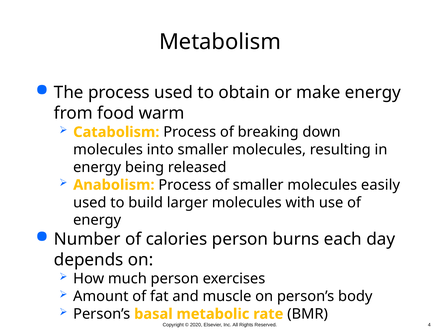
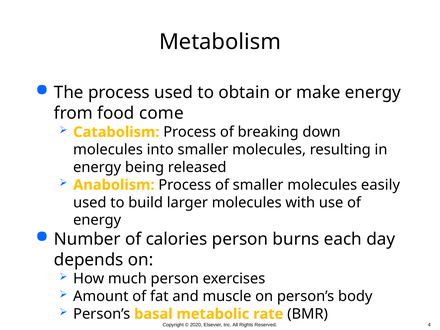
warm: warm -> come (161, 113)
